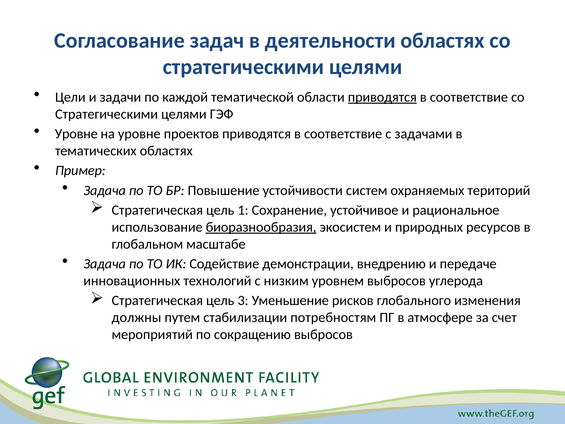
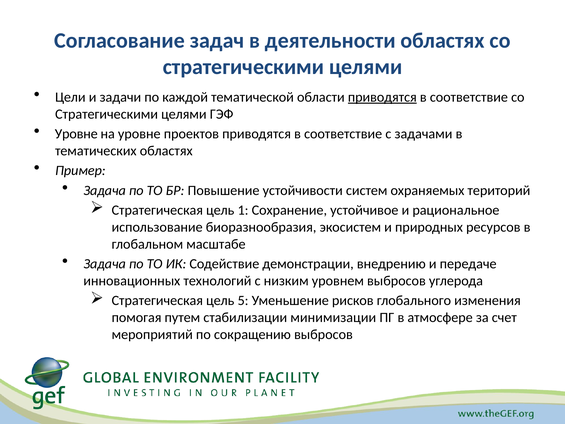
биоразнообразия underline: present -> none (261, 227)
3: 3 -> 5 (243, 300)
должны: должны -> помогая (137, 317)
потребностям: потребностям -> минимизации (333, 317)
